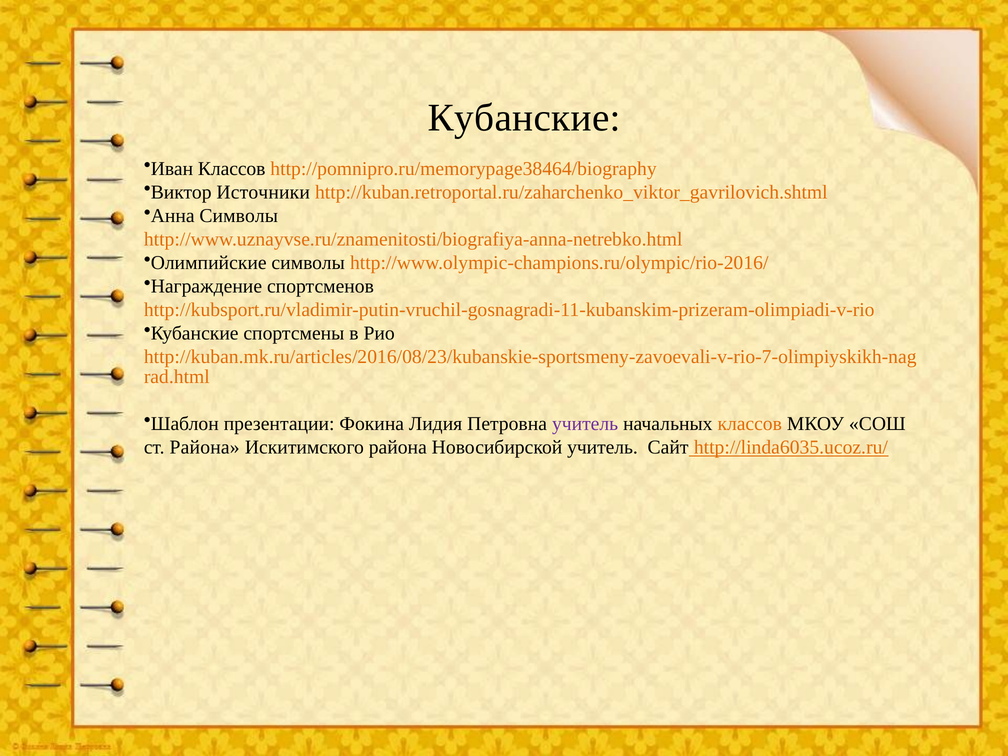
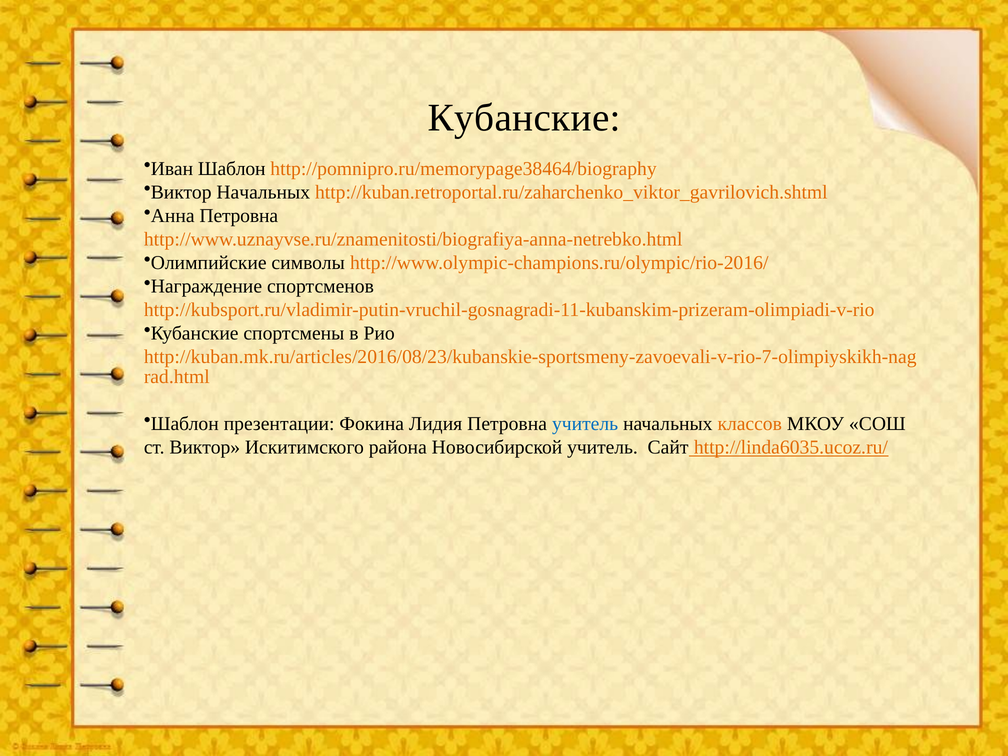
Иван Классов: Классов -> Шаблон (232, 169)
Виктор Источники: Источники -> Начальных (263, 192)
Анна Символы: Символы -> Петровна (239, 216)
учитель colour: purple -> blue (585, 424)
ст Района: Района -> Виктор (205, 447)
